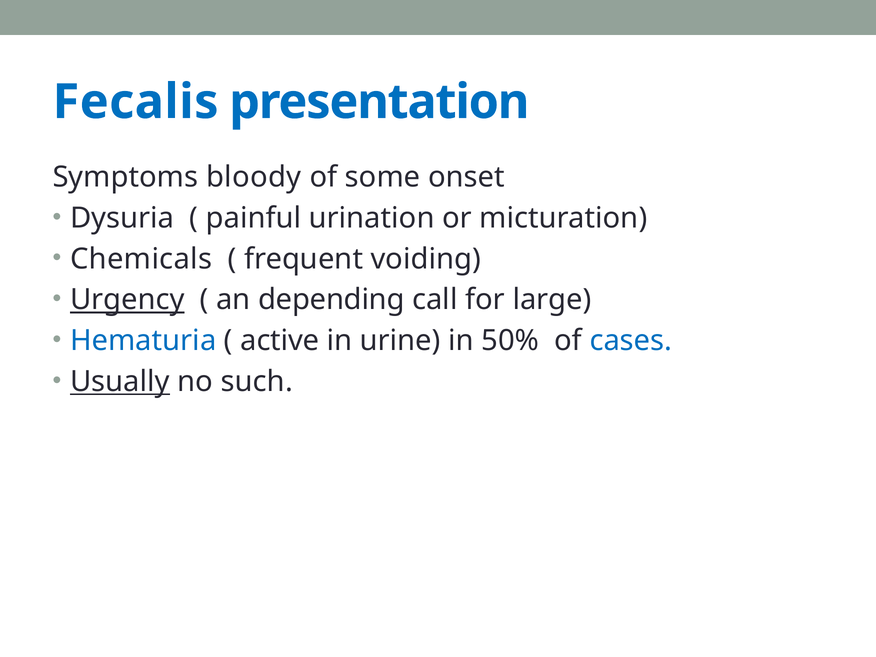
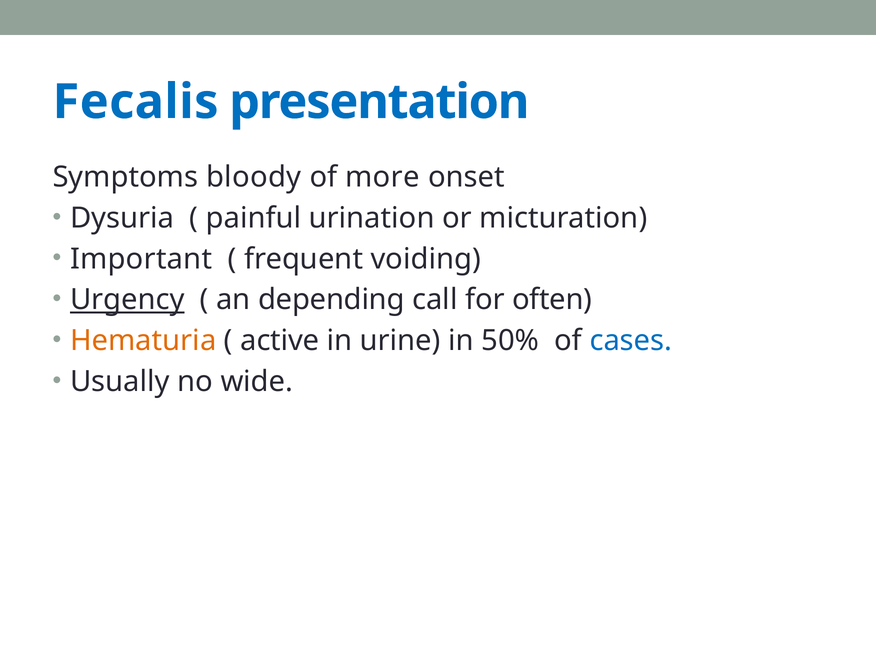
some: some -> more (383, 177)
Chemicals: Chemicals -> Important (141, 259)
large: large -> often (552, 300)
Hematuria colour: blue -> orange (143, 341)
Usually underline: present -> none (120, 382)
such: such -> wide (257, 382)
